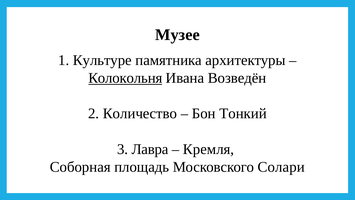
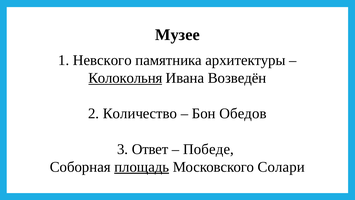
Культуре: Культуре -> Невского (102, 60)
Тонкий: Тонкий -> Обедов (243, 113)
Лавра: Лавра -> Ответ (150, 149)
Кремля: Кремля -> Победе (209, 149)
площадь underline: none -> present (142, 167)
